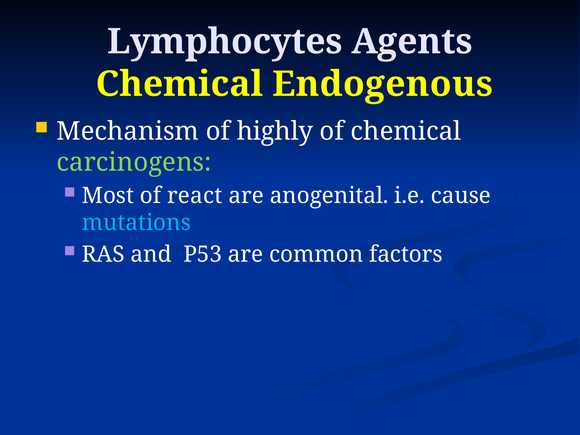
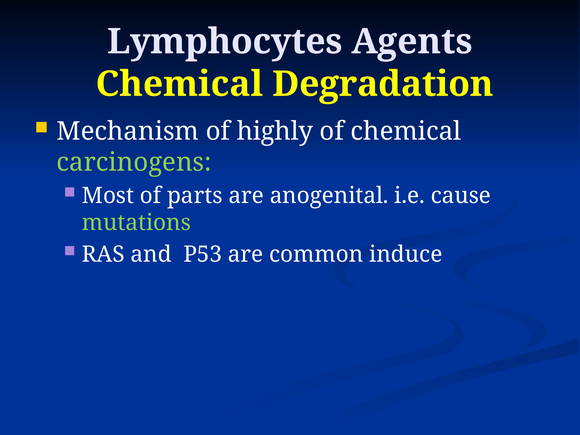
Endogenous: Endogenous -> Degradation (383, 84)
react: react -> parts (195, 196)
mutations colour: light blue -> light green (136, 223)
factors: factors -> induce (406, 254)
